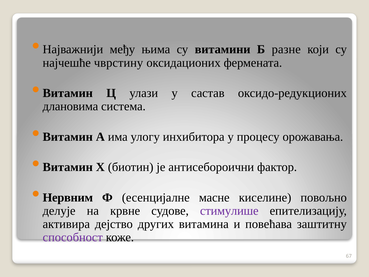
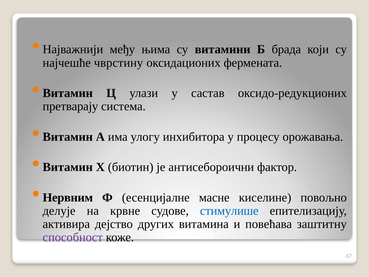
разне: разне -> брада (286, 49)
длановима: длановима -> претварају (70, 106)
стимулише colour: purple -> blue (229, 211)
